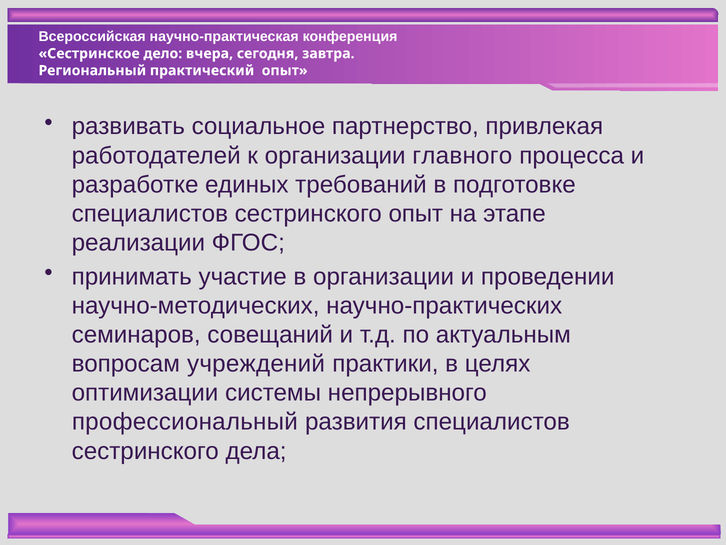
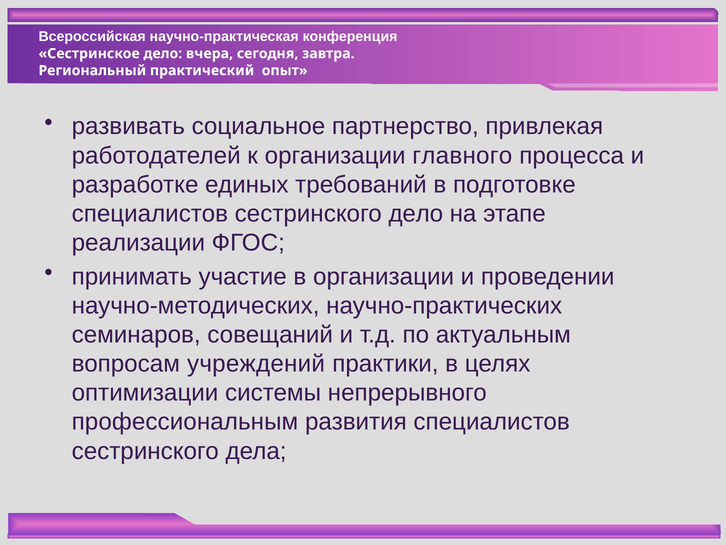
сестринского опыт: опыт -> дело (416, 213)
профессиональный: профессиональный -> профессиональным (185, 422)
